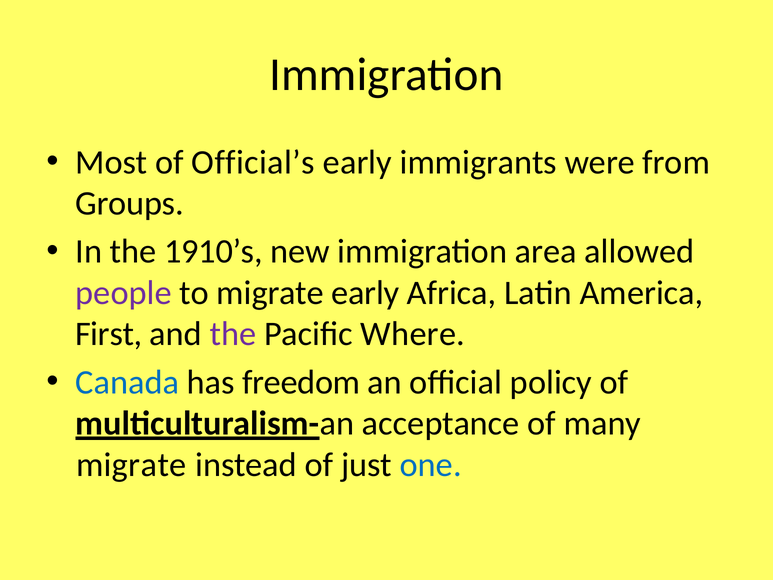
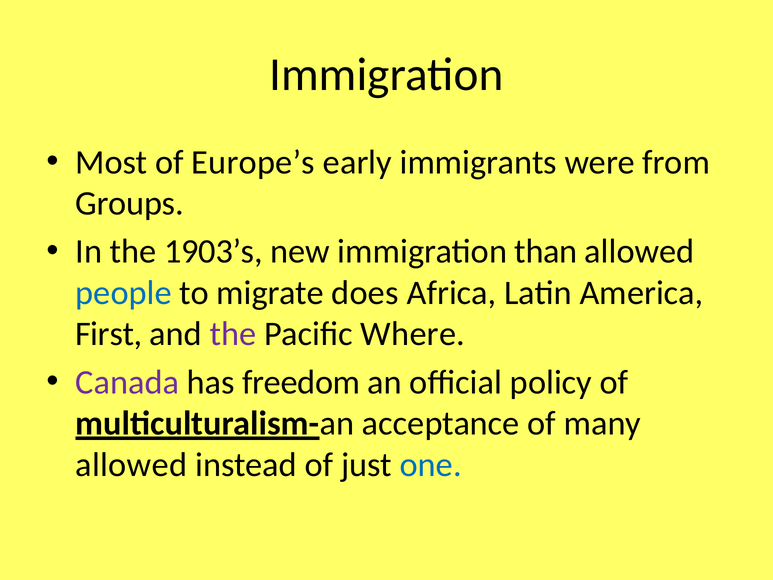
Official’s: Official’s -> Europe’s (253, 162)
1910’s: 1910’s -> 1903’s (213, 252)
area: area -> than (546, 252)
people colour: purple -> blue (123, 293)
migrate early: early -> does (365, 293)
Canada colour: blue -> purple (127, 382)
migrate: migrate -> allowed (131, 465)
